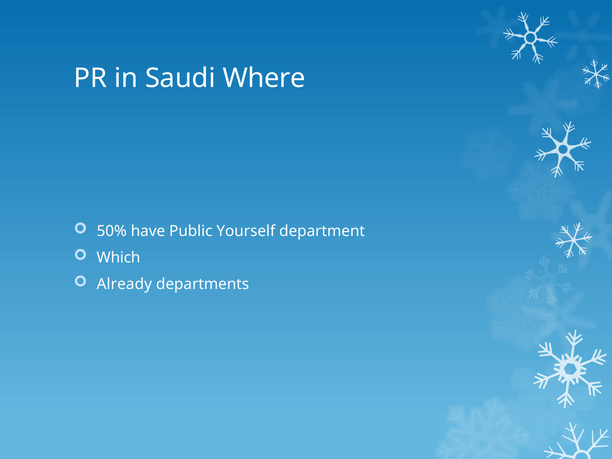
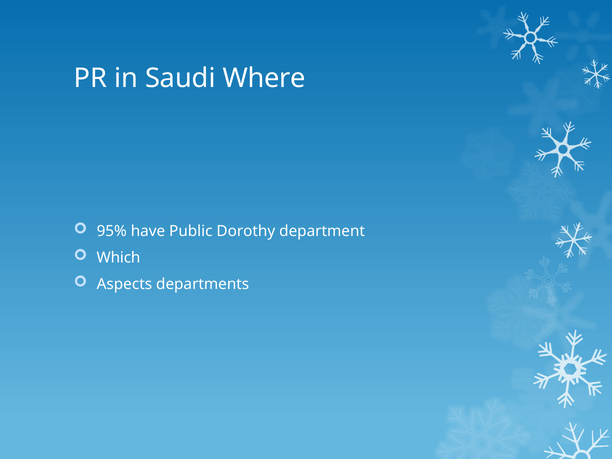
50%: 50% -> 95% (112, 231)
Yourself: Yourself -> Dorothy (246, 231)
Already: Already -> Aspects (124, 284)
